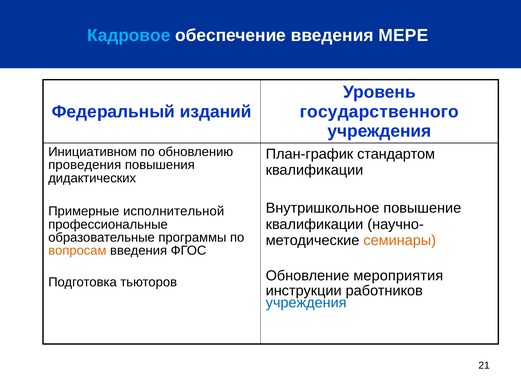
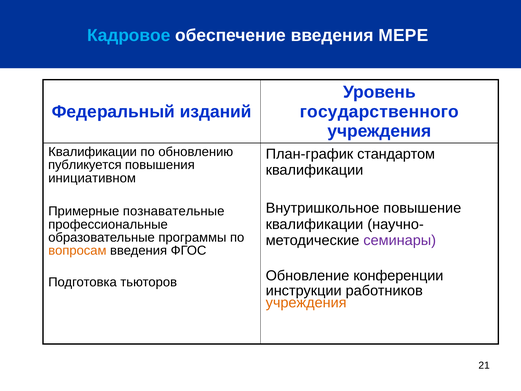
Инициативном: Инициативном -> Квалификации (93, 152)
проведения: проведения -> публикуется (85, 165)
дидактических: дидактических -> инициативном (92, 178)
исполнительной: исполнительной -> познавательные (174, 211)
семинары colour: orange -> purple (400, 240)
мероприятия: мероприятия -> конференции (398, 276)
учреждения colour: blue -> orange (306, 303)
